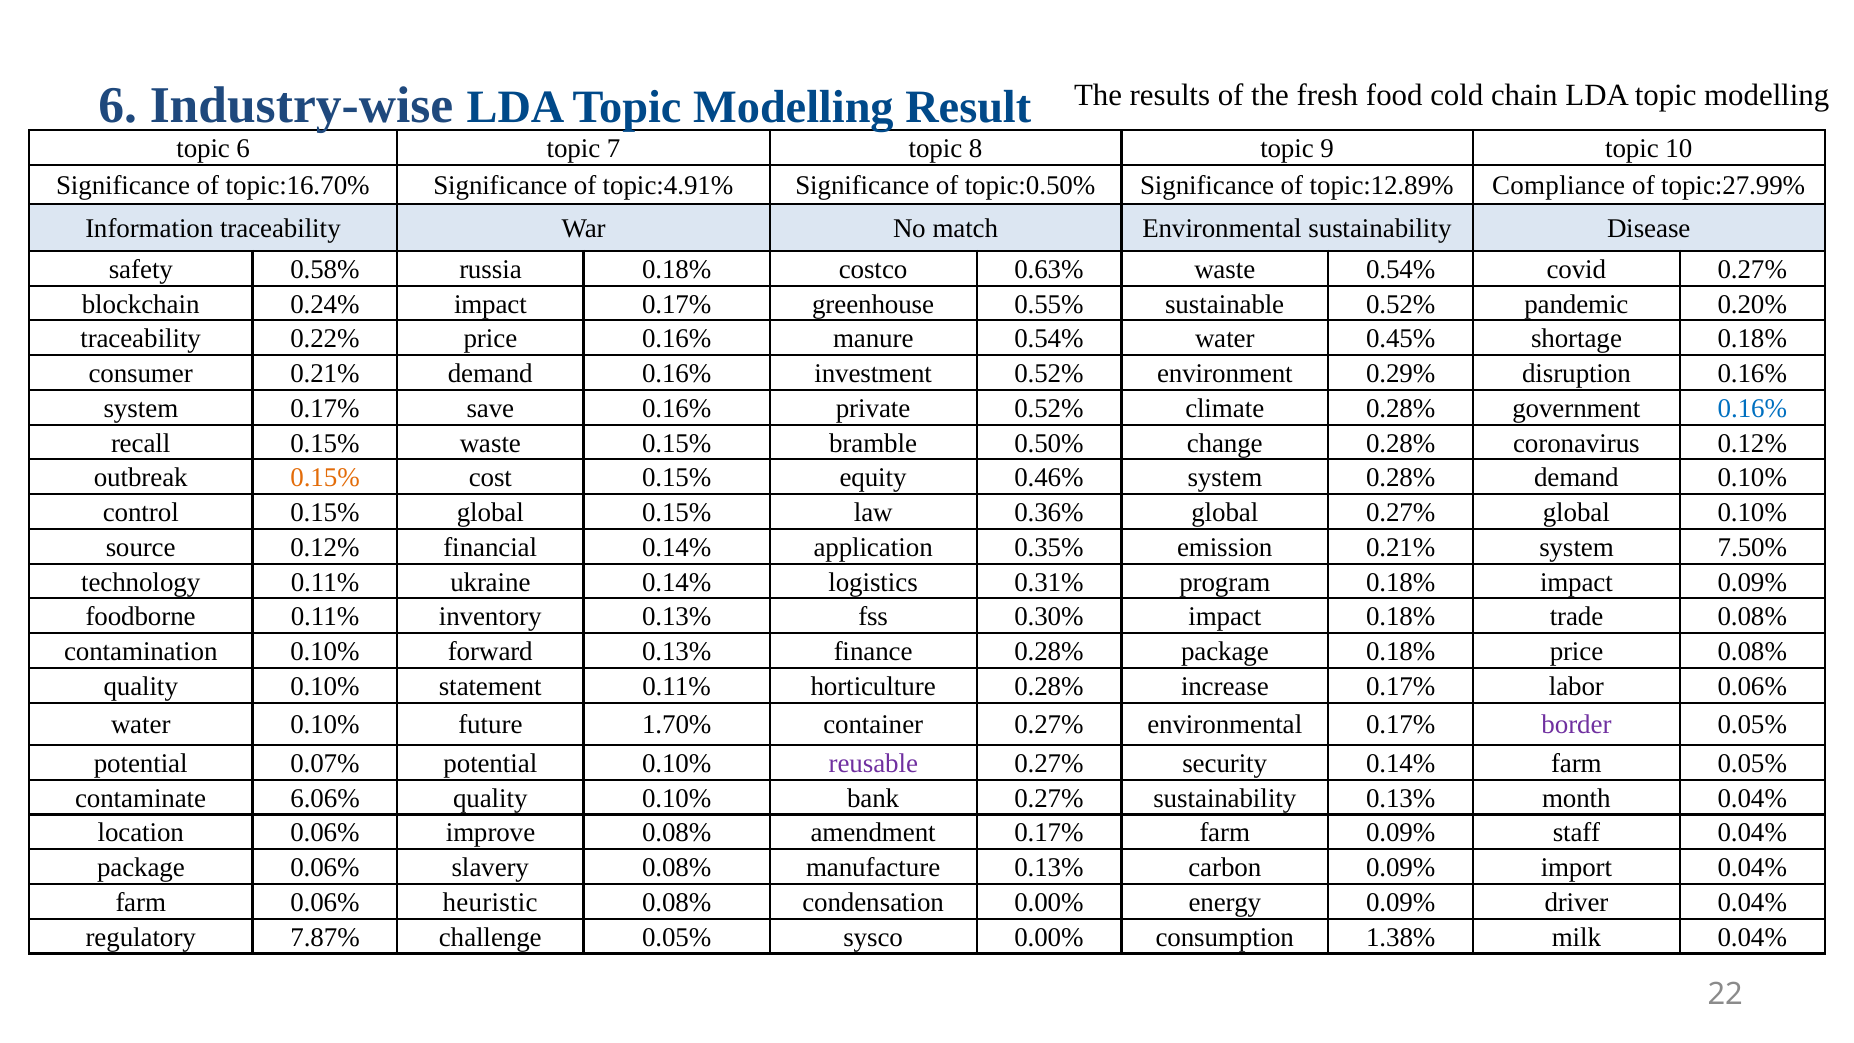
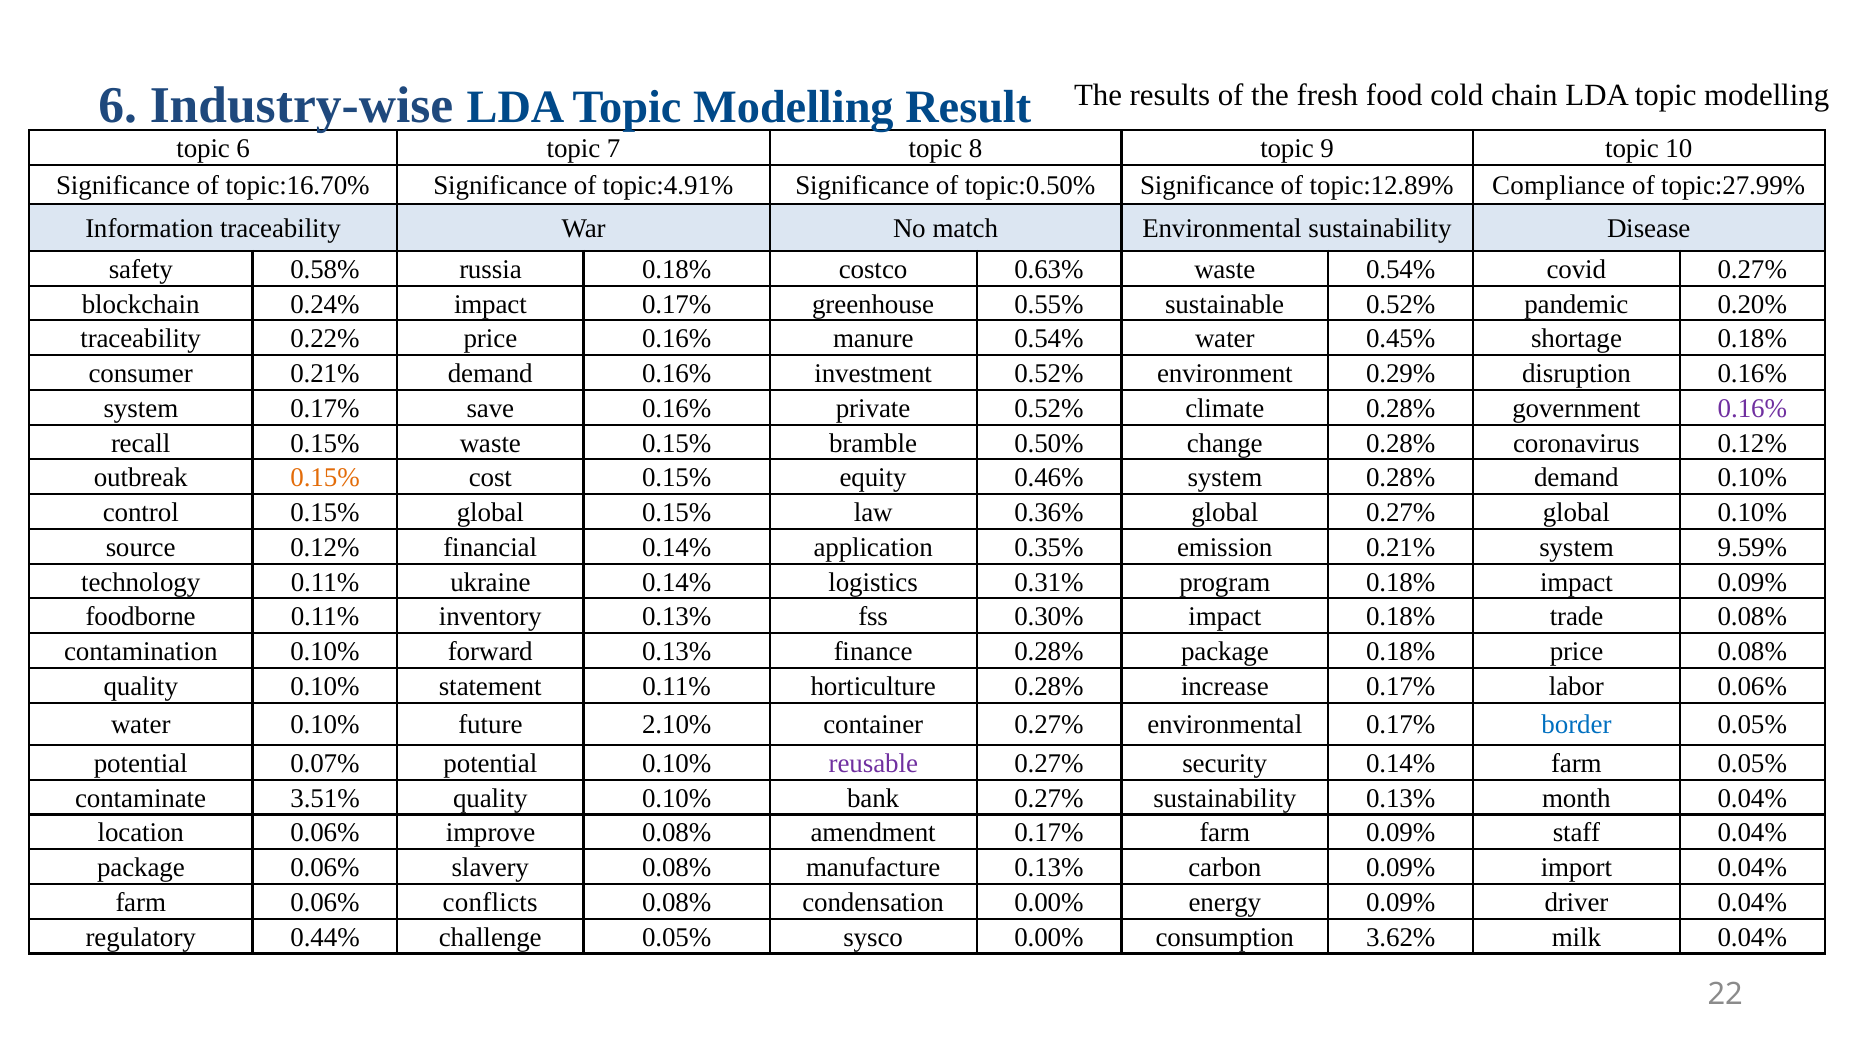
0.16% colour: blue -> purple (1752, 408)
7.50%: 7.50% -> 9.59% (1752, 547)
1.70%: 1.70% -> 2.10% (677, 725)
border colour: purple -> blue (1576, 725)
6.06%: 6.06% -> 3.51% (325, 798)
heuristic: heuristic -> conflicts (490, 902)
7.87%: 7.87% -> 0.44% (325, 937)
1.38%: 1.38% -> 3.62% (1401, 937)
